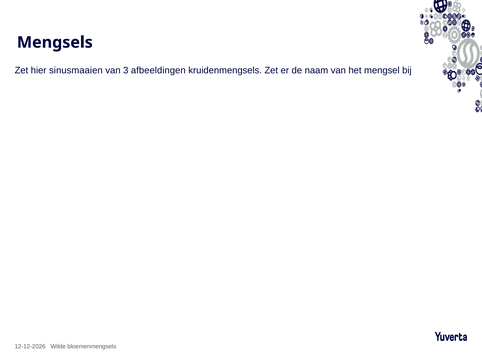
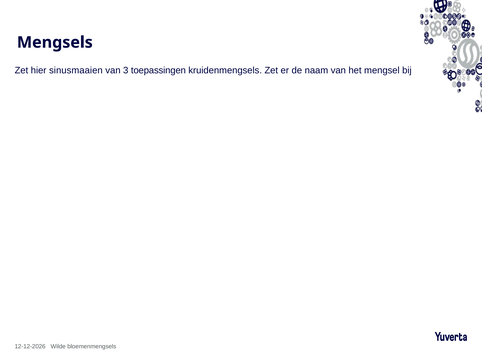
afbeeldingen: afbeeldingen -> toepassingen (158, 71)
